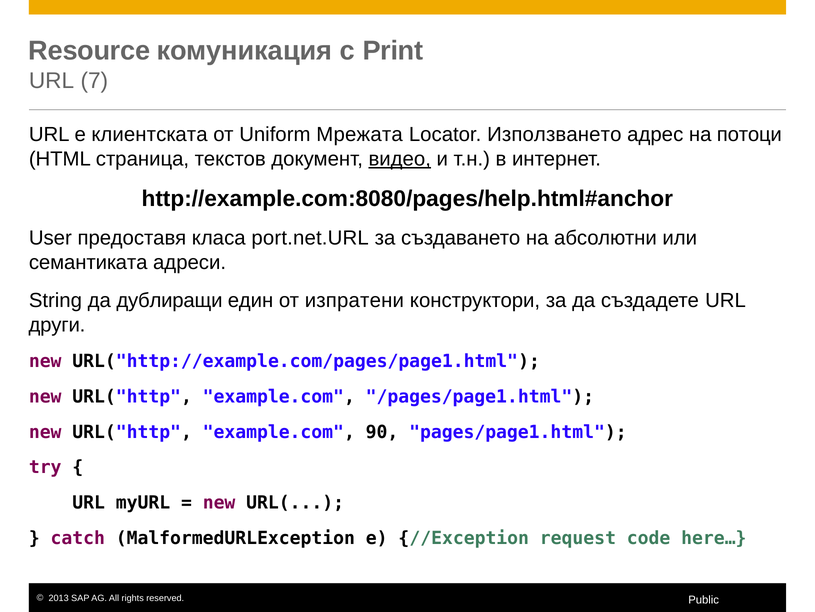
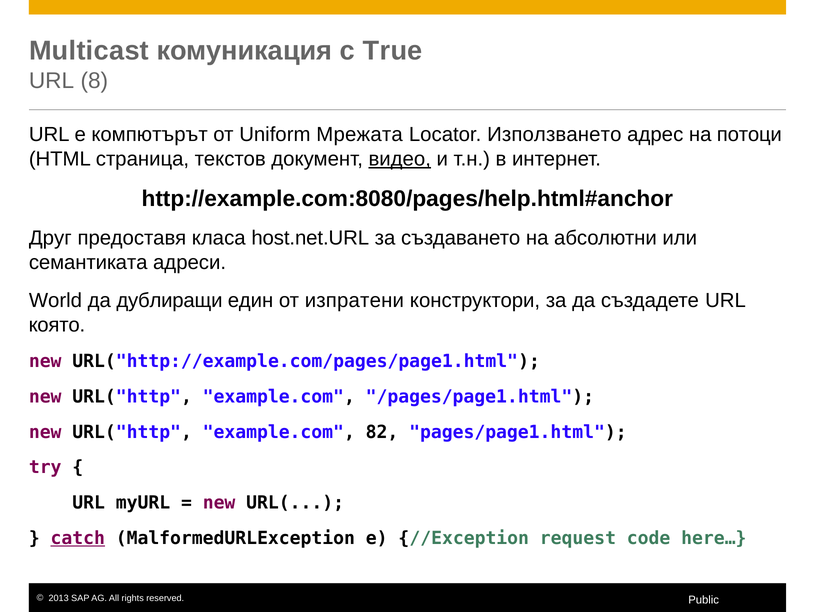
Resource: Resource -> Multicast (89, 51)
Print: Print -> True (393, 51)
7: 7 -> 8 (94, 80)
клиентската: клиентската -> компютърът (150, 134)
User: User -> Друг (50, 238)
port.net.URL: port.net.URL -> host.net.URL (310, 238)
String: String -> World (55, 300)
други: други -> която (57, 324)
90: 90 -> 82 (382, 432)
catch underline: none -> present (78, 537)
